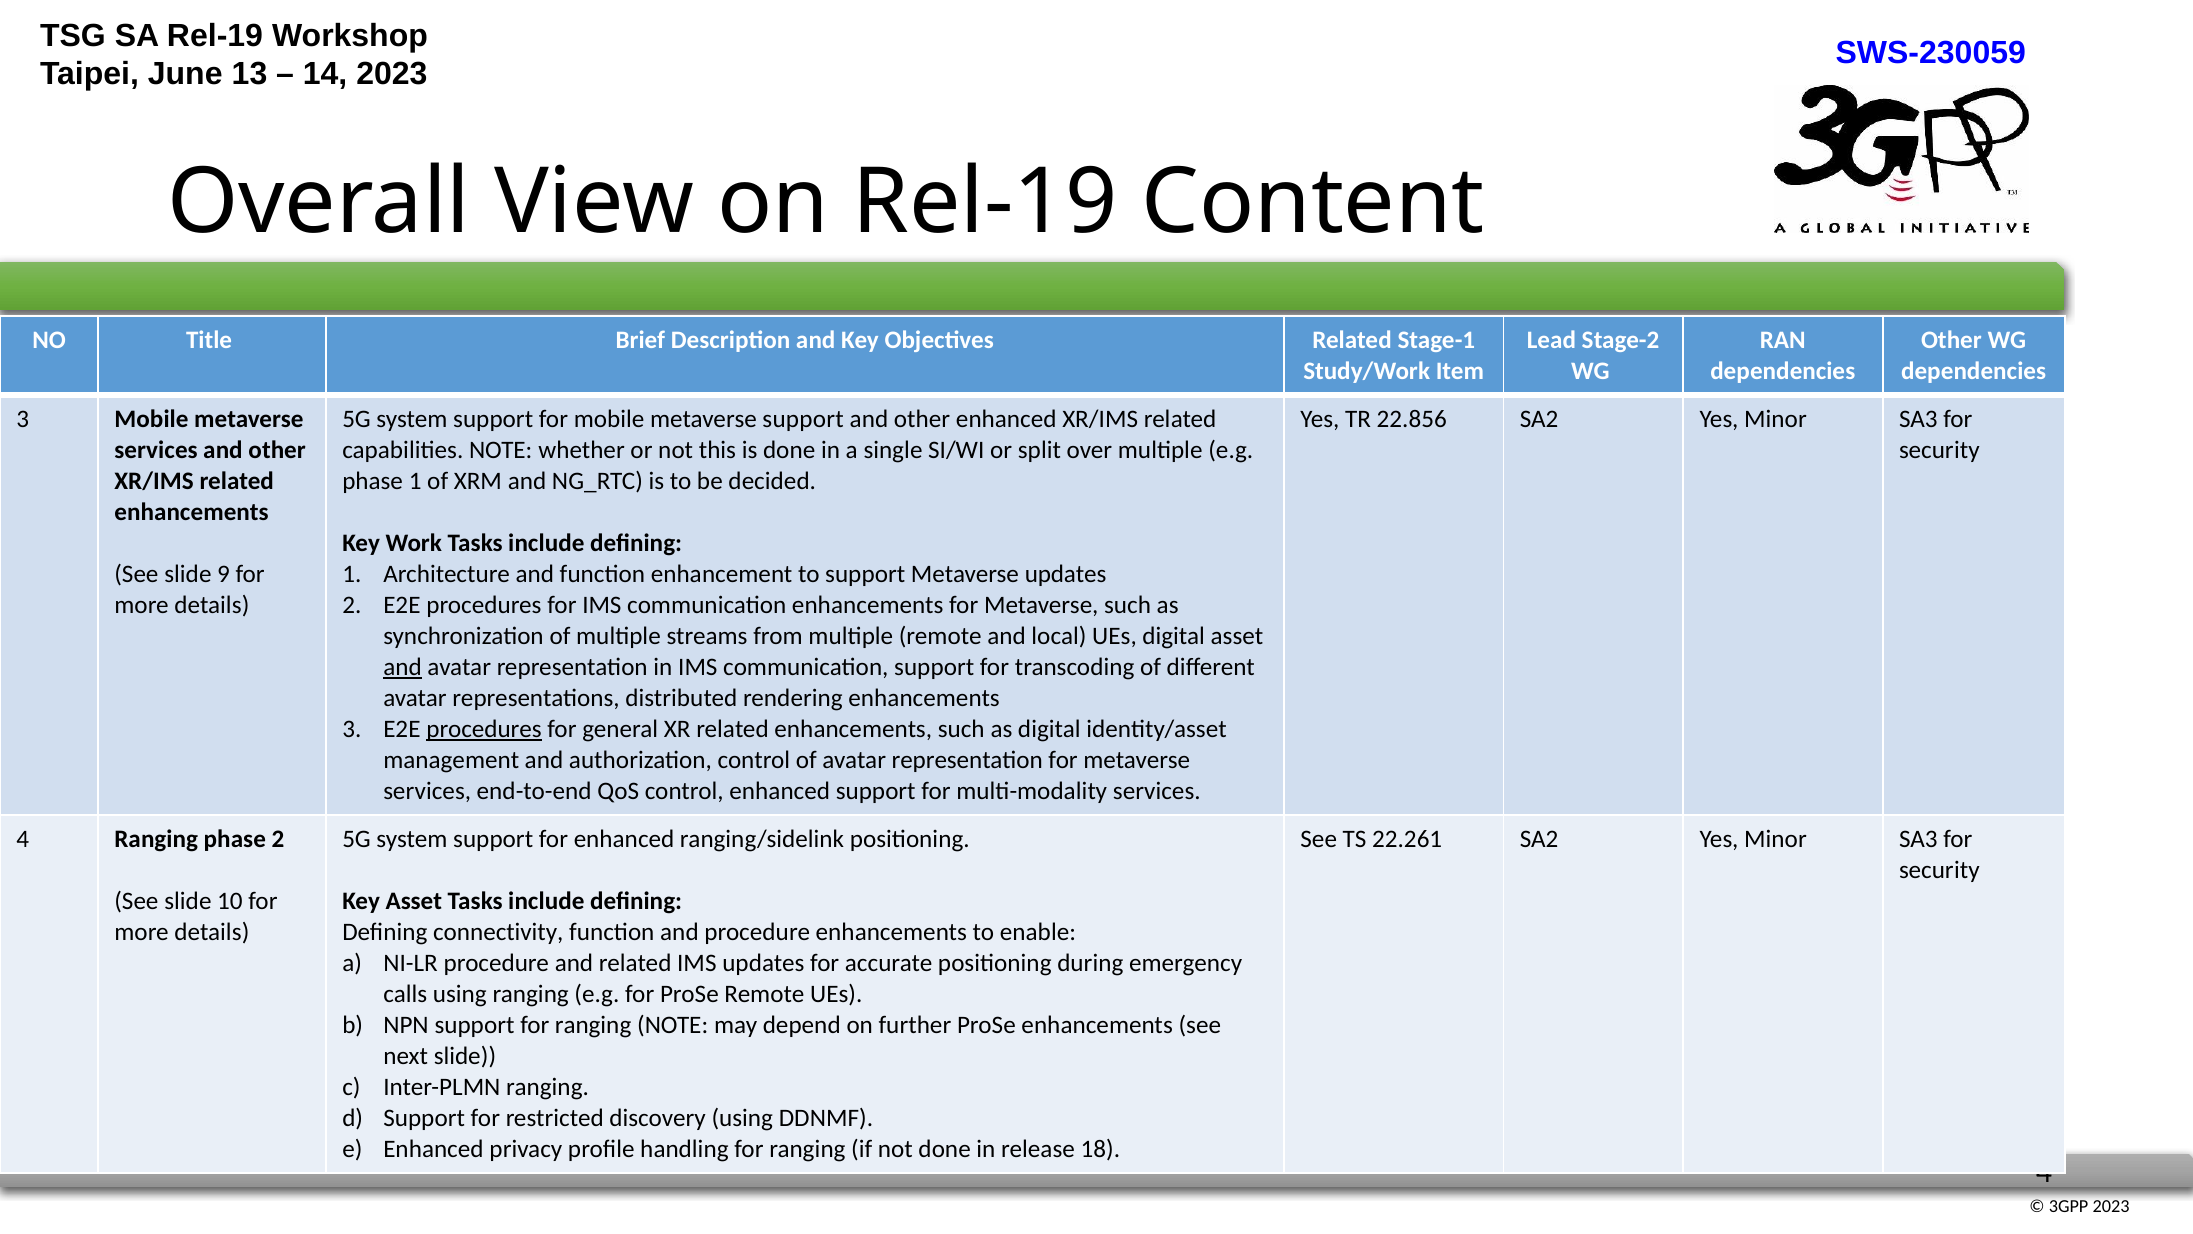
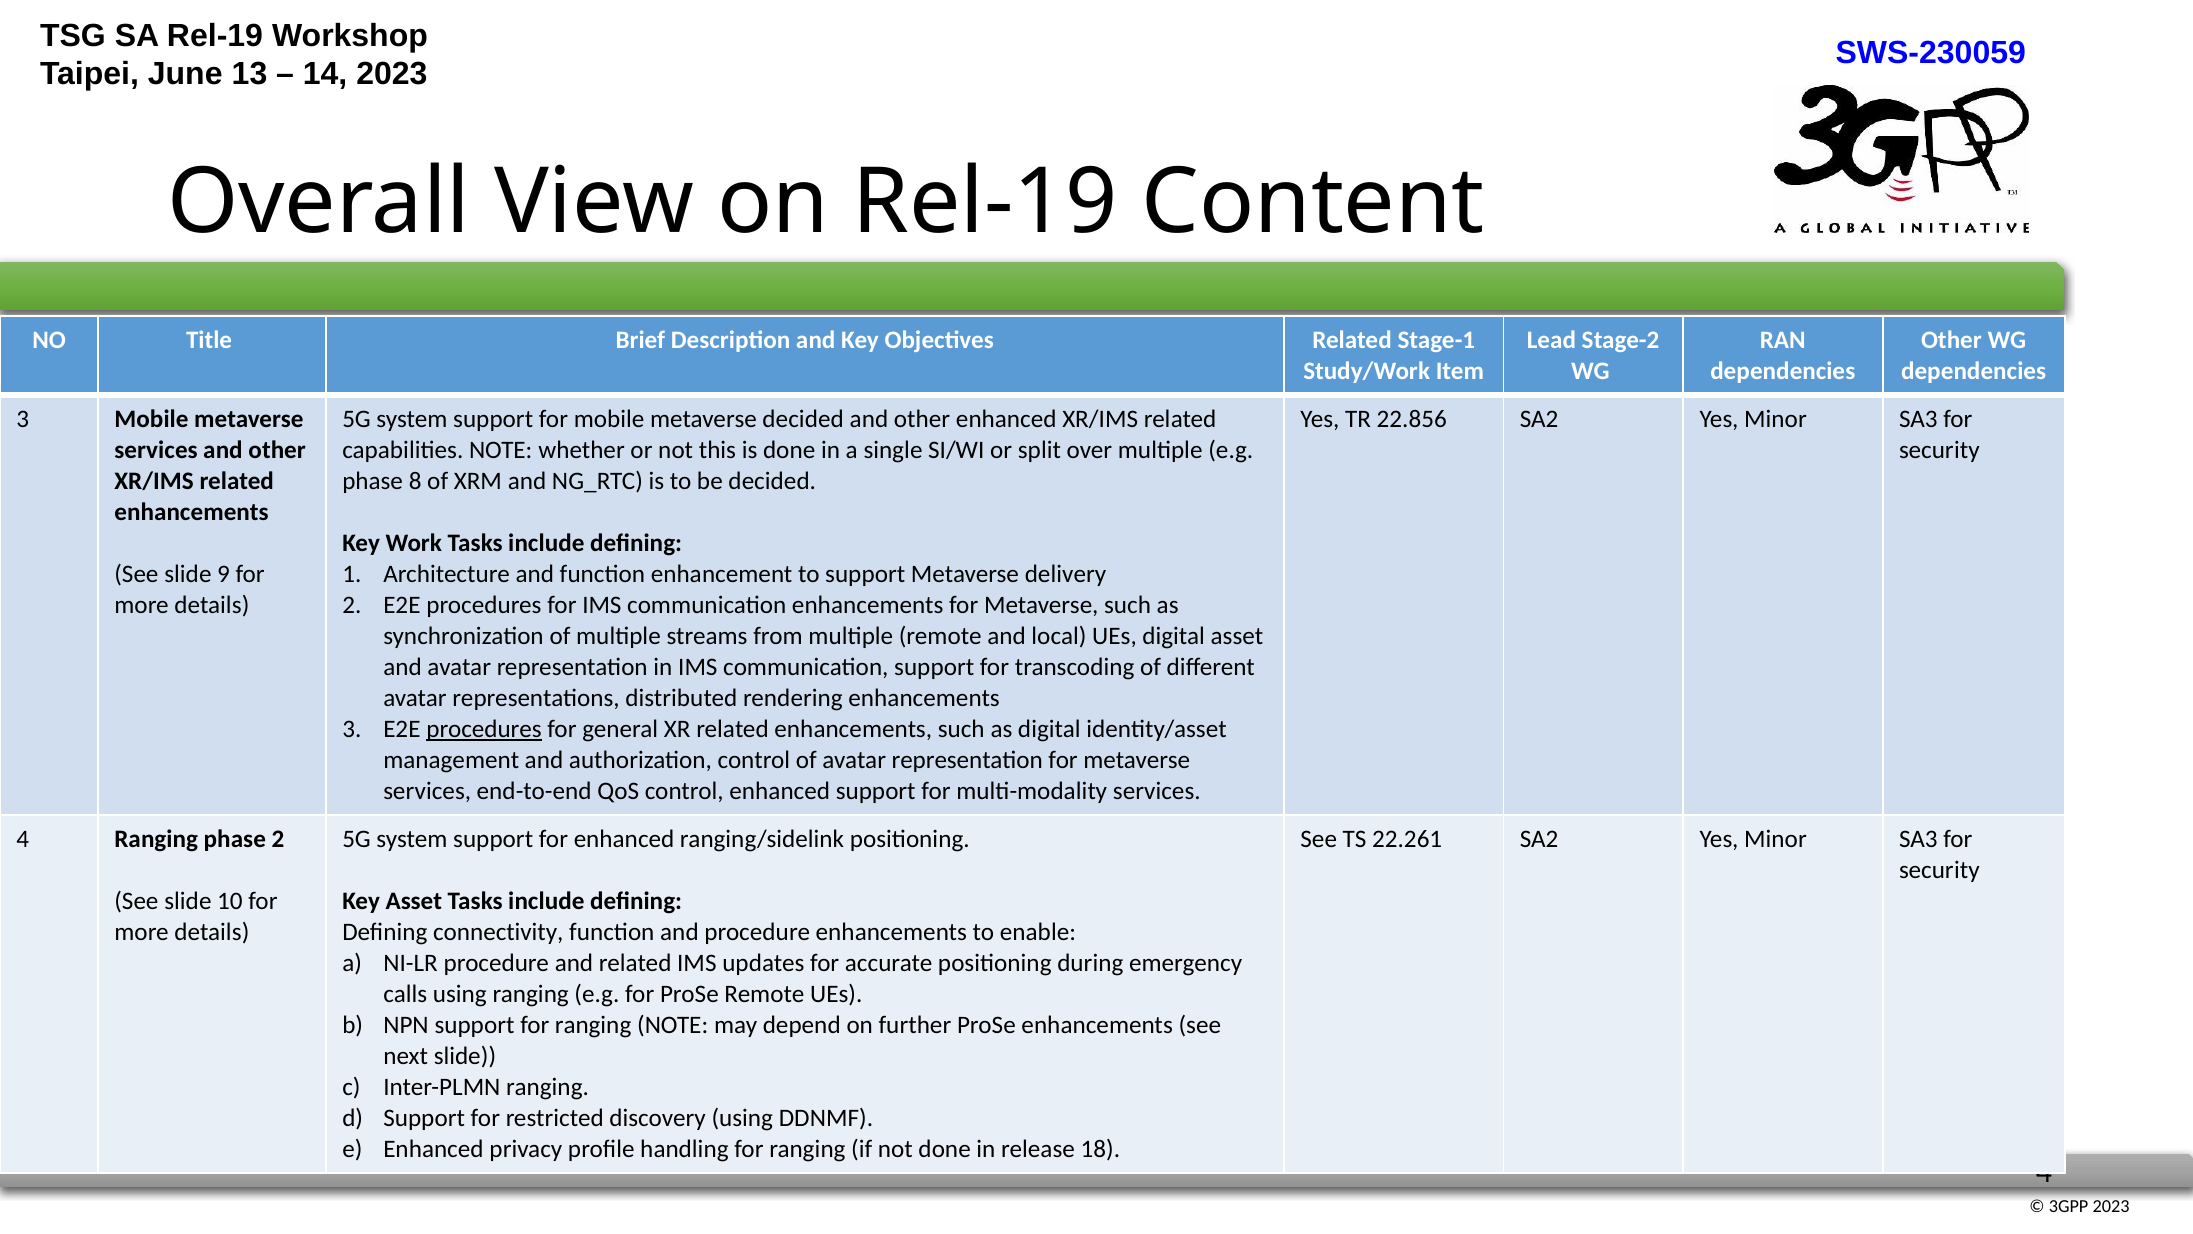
metaverse support: support -> decided (803, 419)
phase 1: 1 -> 8 (415, 481)
Metaverse updates: updates -> delivery (1065, 574)
and underline: present -> none (403, 667)
